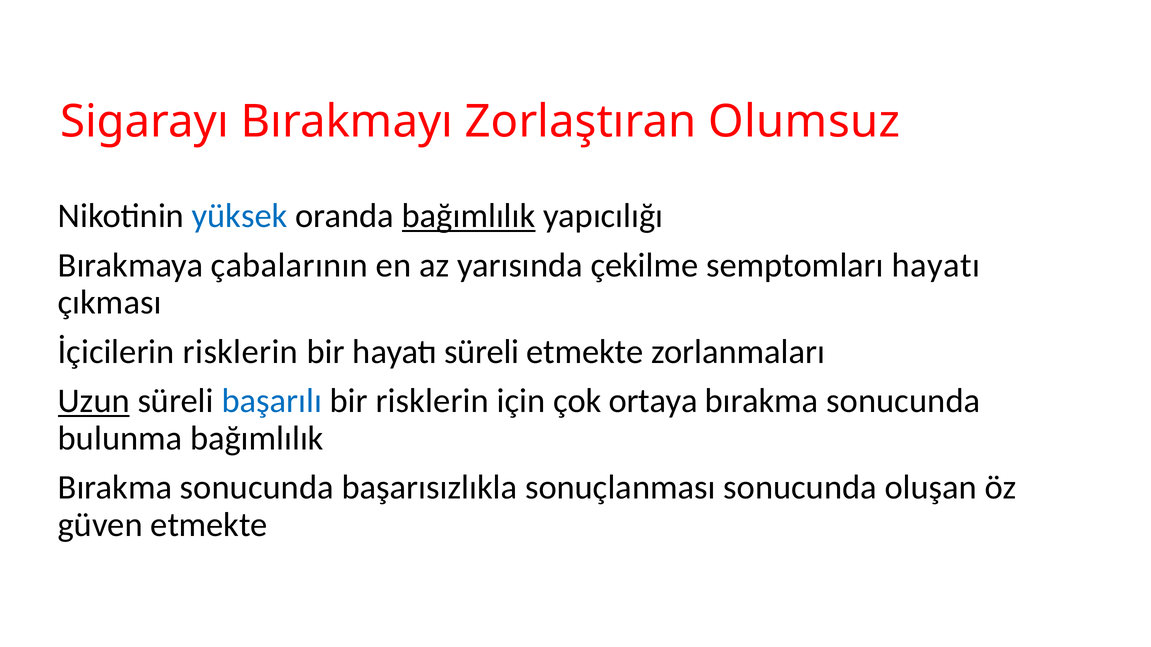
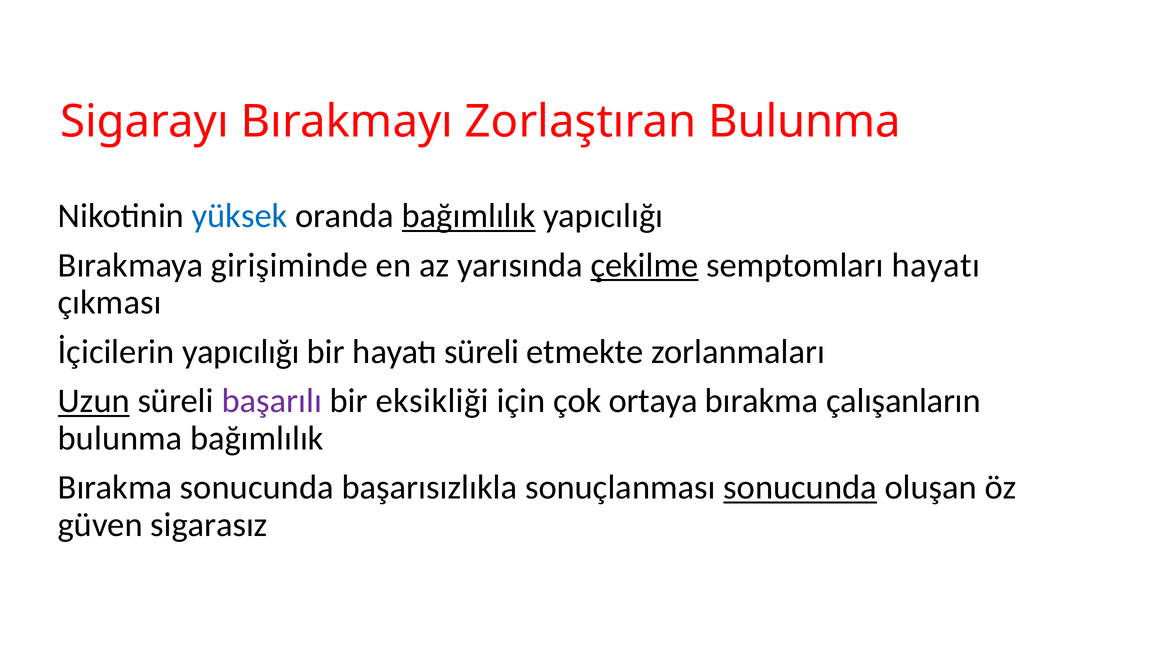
Zorlaştıran Olumsuz: Olumsuz -> Bulunma (805, 122)
çabalarının: çabalarının -> girişiminde (289, 265)
çekilme underline: none -> present (645, 265)
İçicilerin risklerin: risklerin -> yapıcılığı (241, 352)
başarılı colour: blue -> purple (272, 401)
bir risklerin: risklerin -> eksikliği (432, 401)
sonucunda: sonucunda -> çalışanların (903, 401)
sonucunda underline: none -> present (800, 488)
güven etmekte: etmekte -> sigarasız (209, 525)
